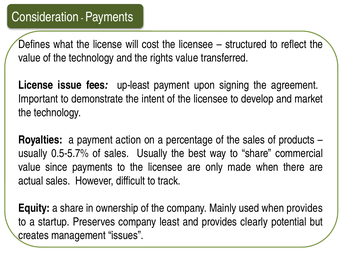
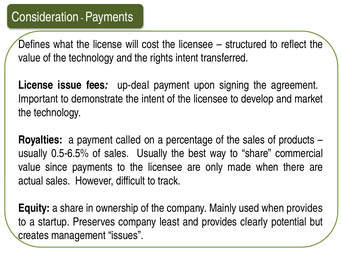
rights value: value -> intent (187, 58)
up-least: up-least -> up-deal (133, 85)
action: action -> called (128, 140)
0.5-5.7%: 0.5-5.7% -> 0.5-6.5% (70, 153)
